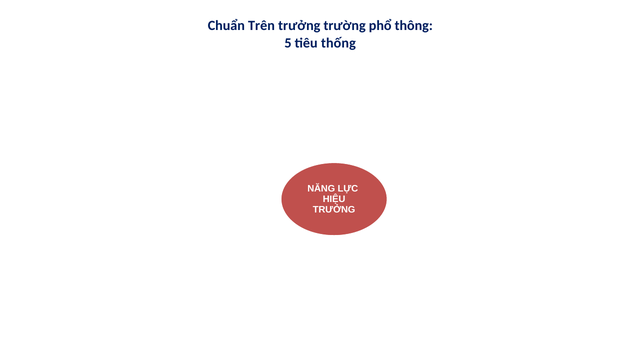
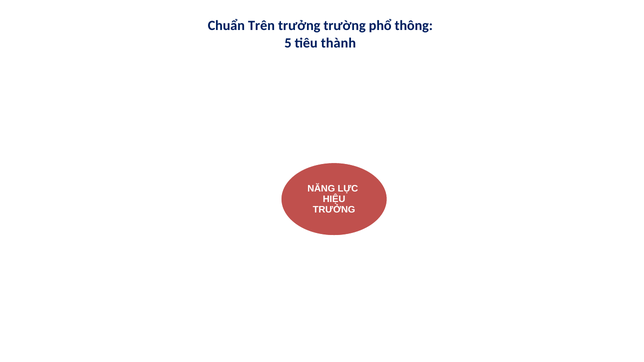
thống: thống -> thành (338, 43)
